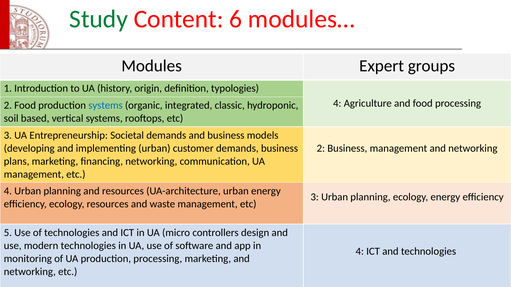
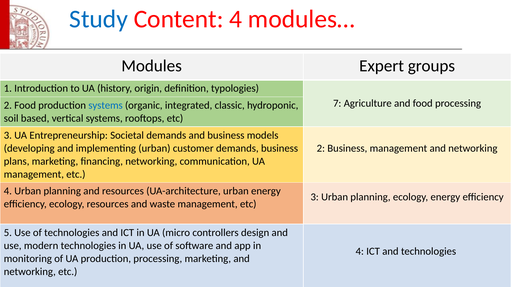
Study colour: green -> blue (99, 19)
Content 6: 6 -> 4 (236, 19)
4: 4 -> 7 (337, 104)
